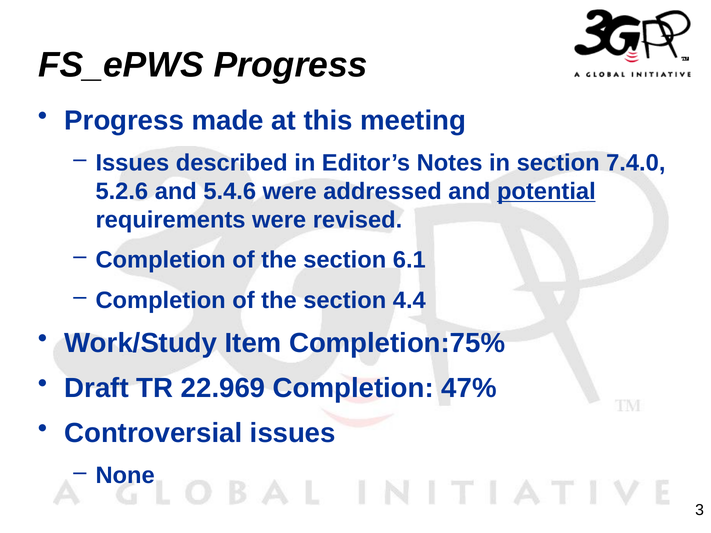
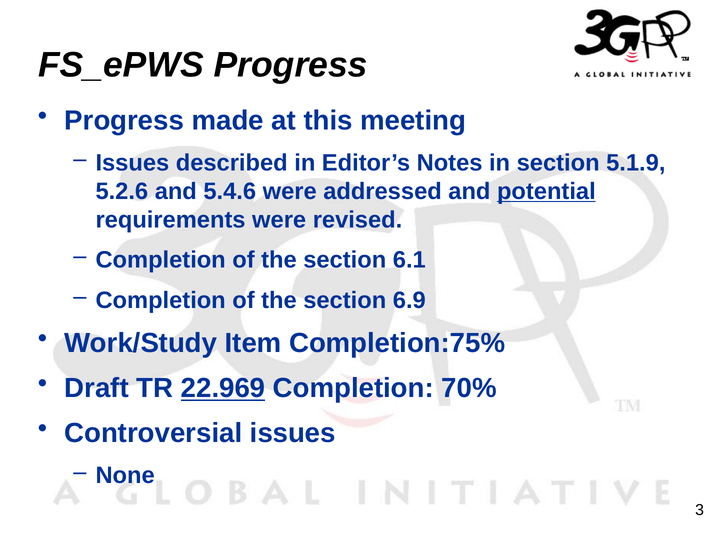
7.4.0: 7.4.0 -> 5.1.9 (636, 163)
4.4: 4.4 -> 6.9 (409, 300)
22.969 underline: none -> present (223, 388)
47%: 47% -> 70% (469, 388)
